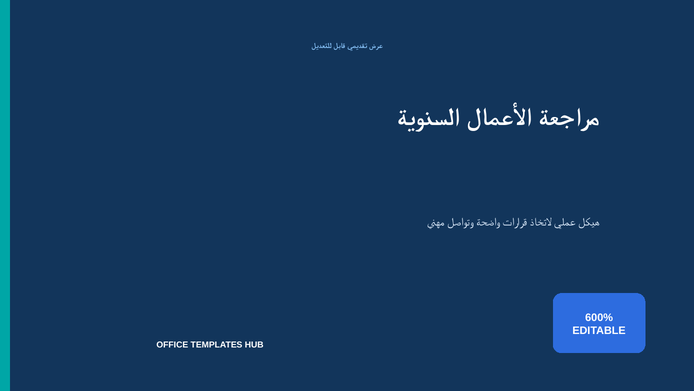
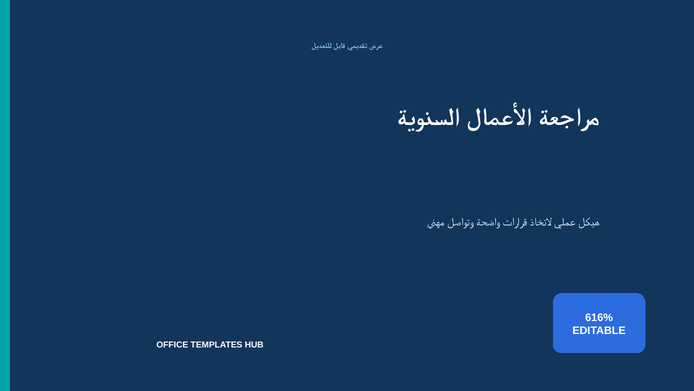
600%: 600% -> 616% (599, 317)
